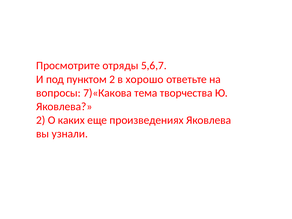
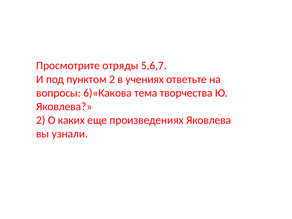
хорошо: хорошо -> учениях (145, 79)
7)«Какова: 7)«Какова -> 6)«Какова (108, 93)
